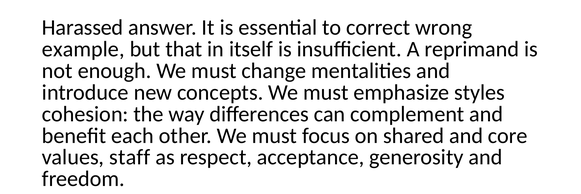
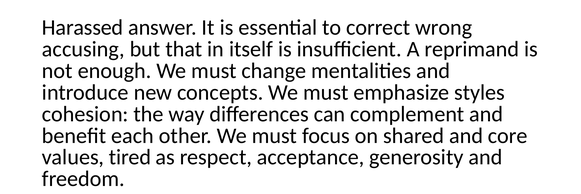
example: example -> accusing (83, 49)
staff: staff -> tired (130, 157)
